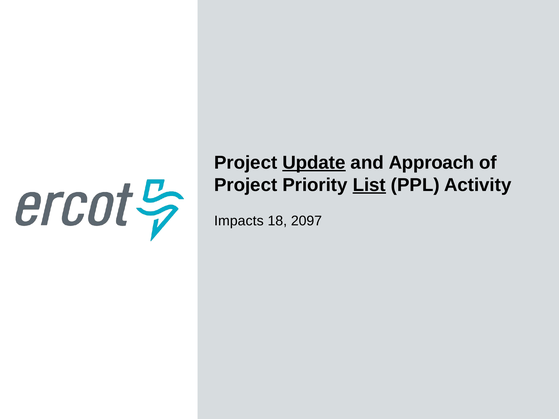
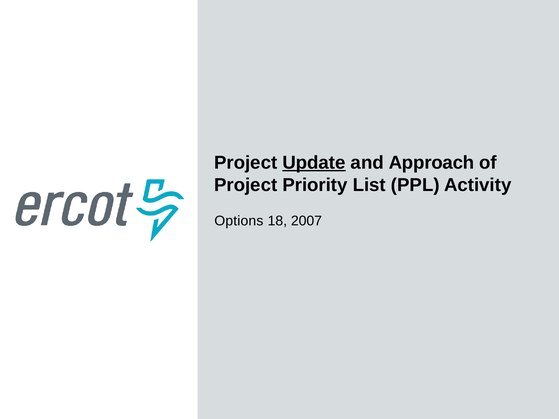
List underline: present -> none (369, 185)
Impacts: Impacts -> Options (239, 221)
2097: 2097 -> 2007 (306, 221)
